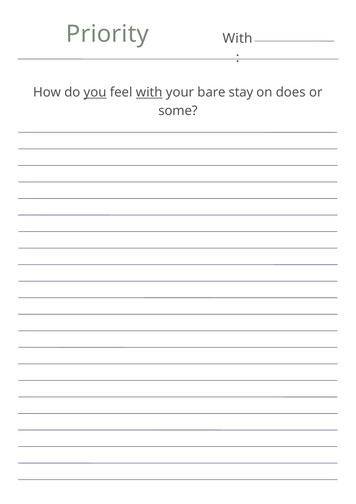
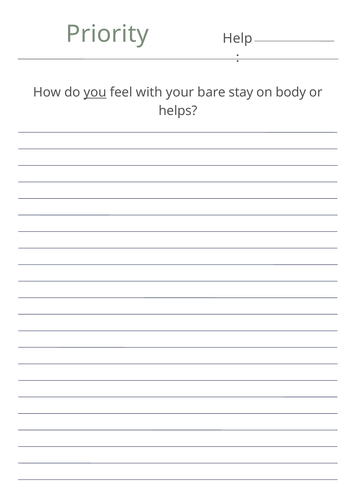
With: With -> Help (238, 38)
with underline: present -> none (149, 92)
does: does -> body (291, 92)
some: some -> helps (178, 111)
